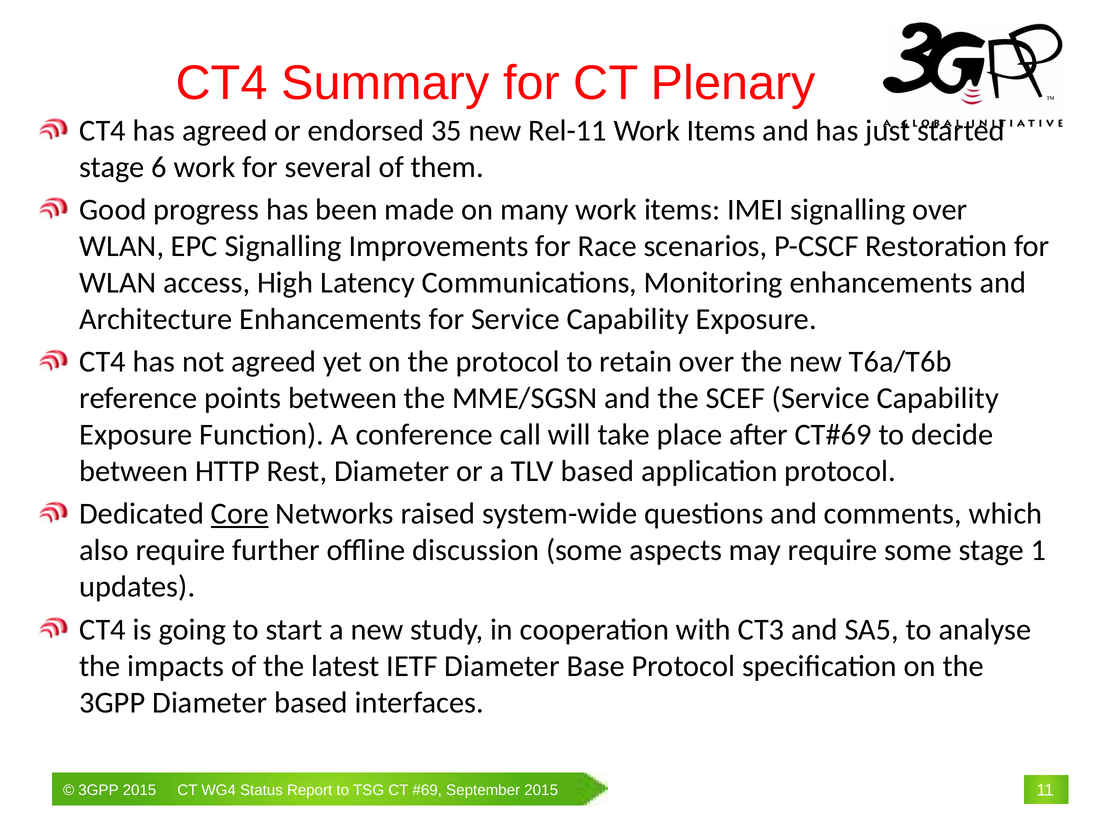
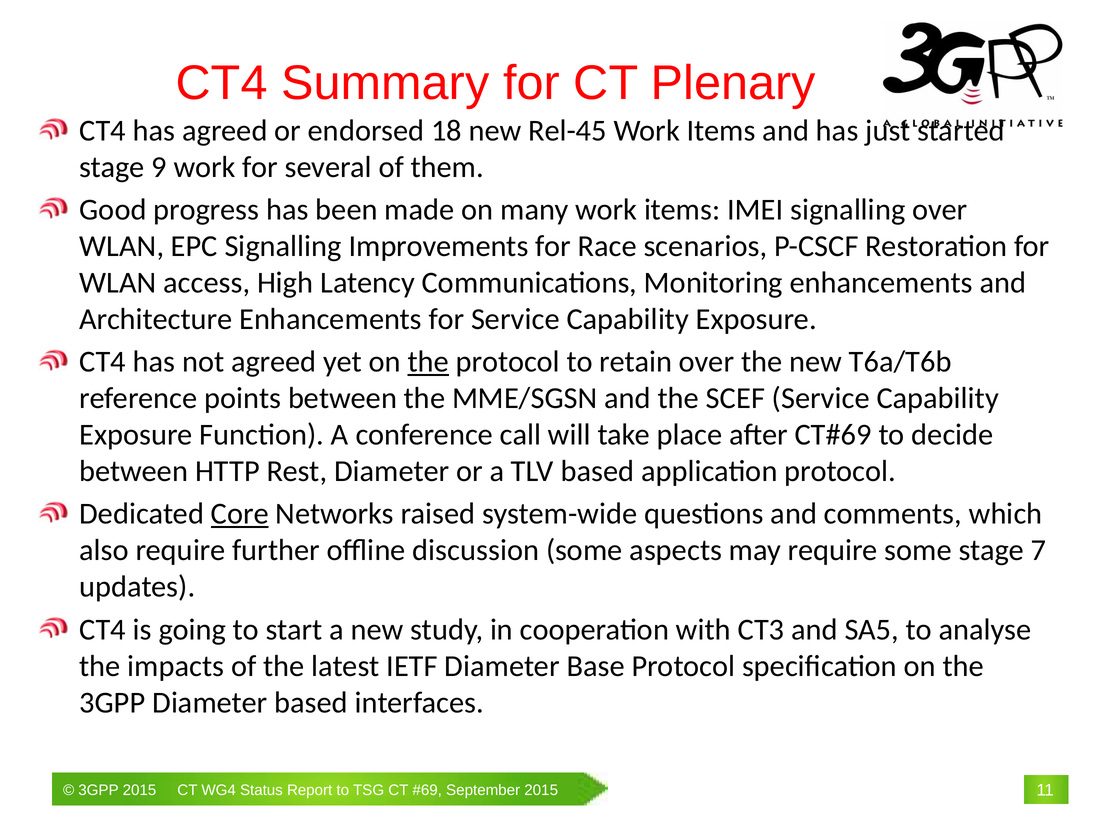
35: 35 -> 18 (446, 131)
Rel-11: Rel-11 -> Rel-45 (568, 131)
6: 6 -> 9 (159, 167)
the underline: none -> present (428, 362)
1: 1 -> 7 (1038, 550)
